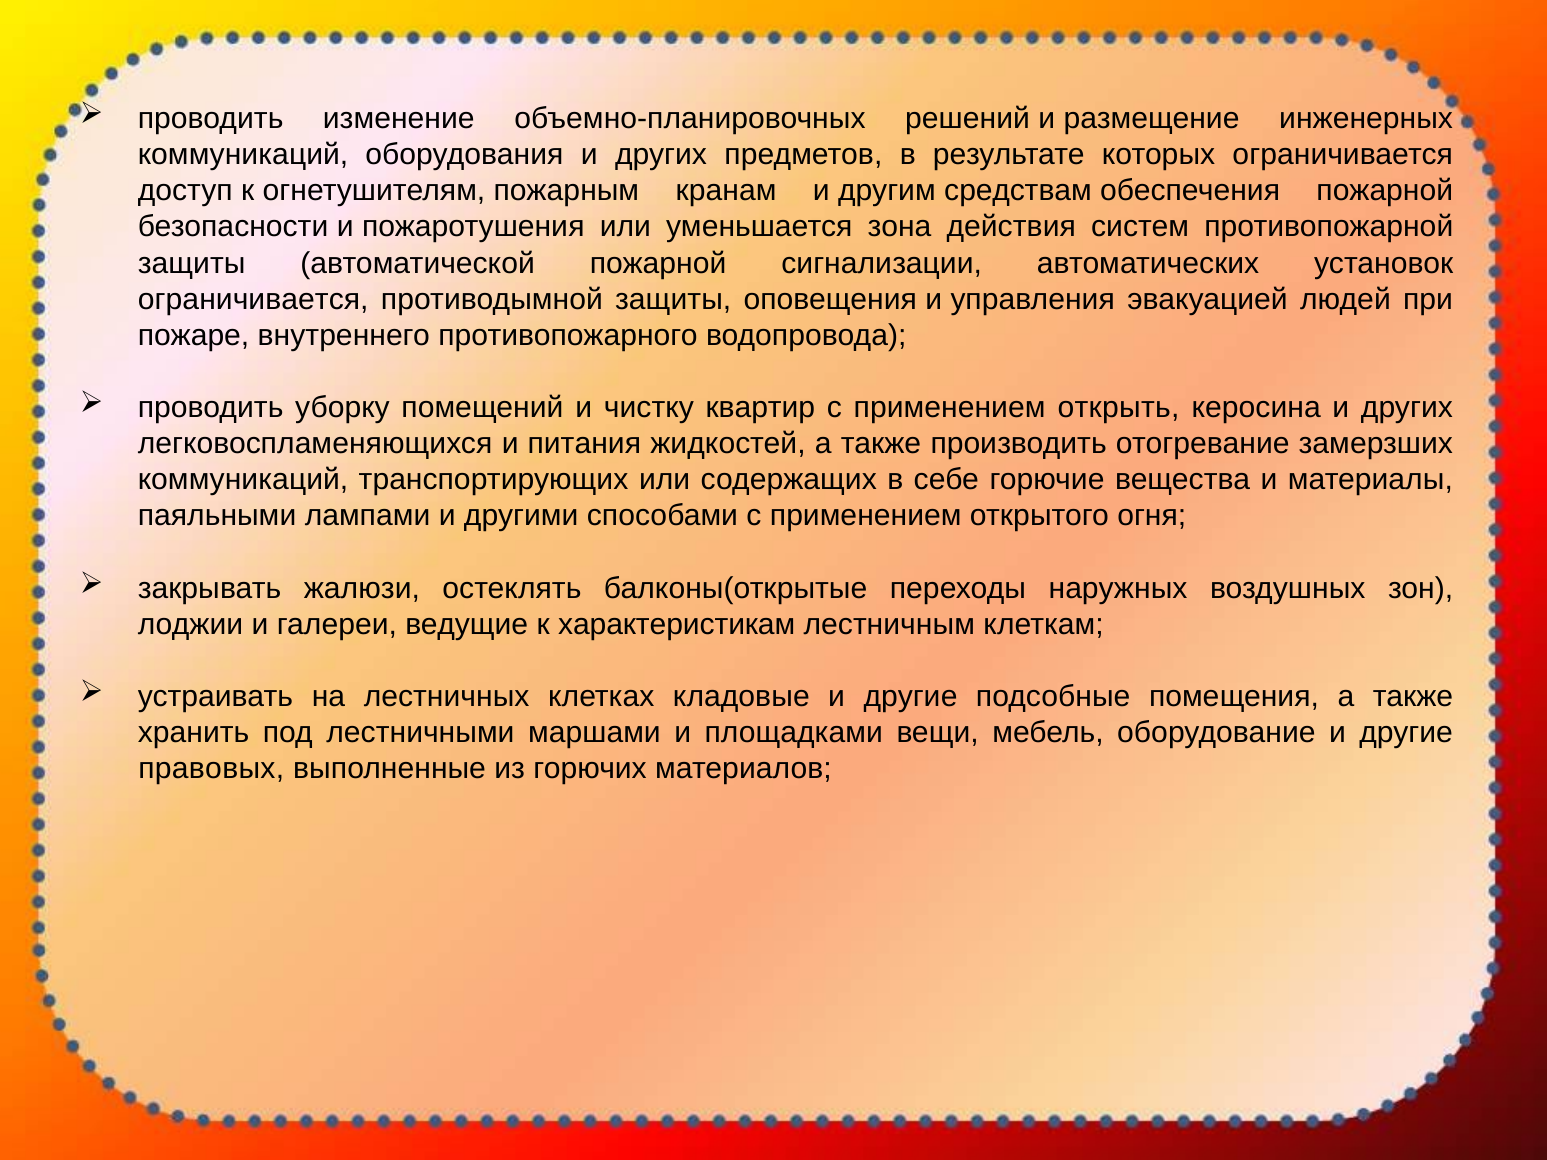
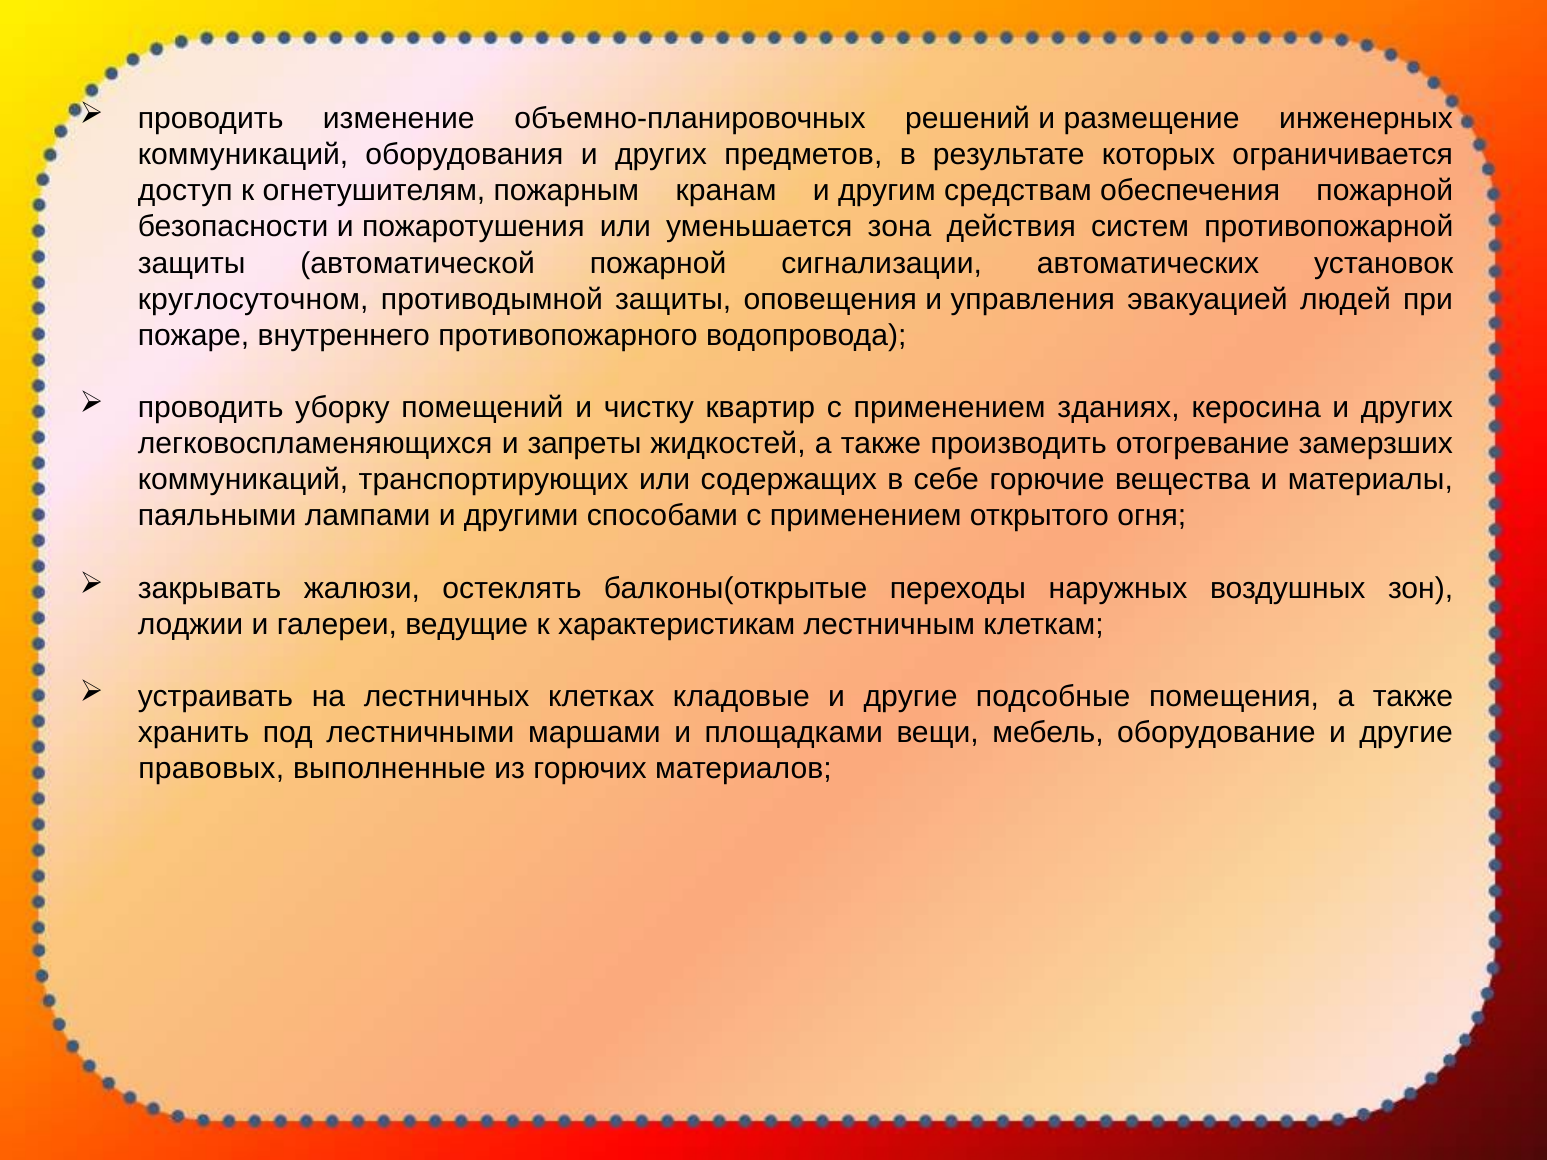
ограничивается: ограничивается -> круглосуточном (253, 299)
открыть: открыть -> зданиях (1119, 408)
питания: питания -> запреты (584, 444)
